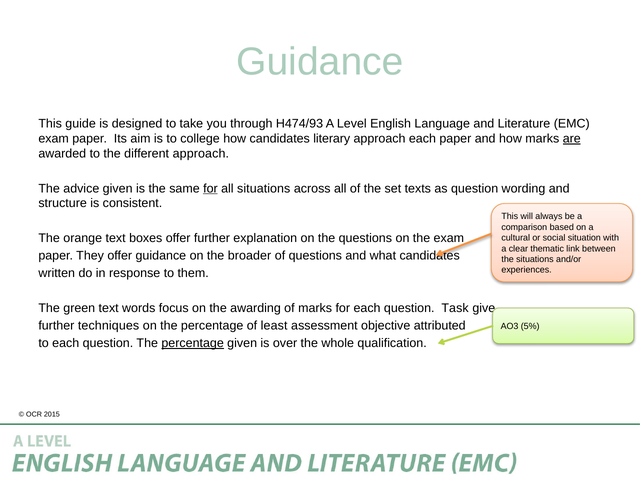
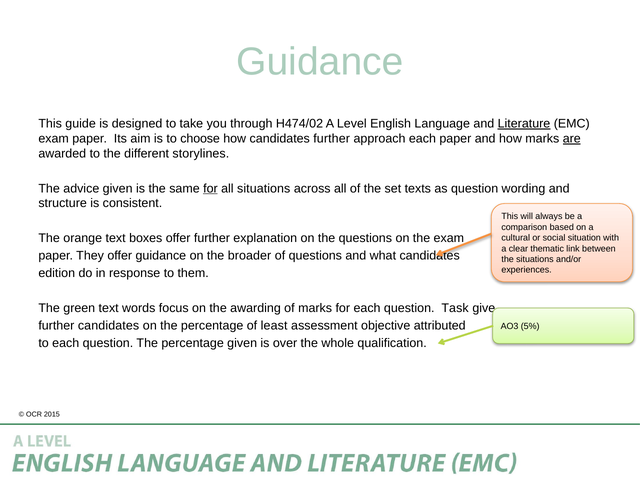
H474/93: H474/93 -> H474/02 (299, 124)
Literature underline: none -> present (524, 124)
college: college -> choose (200, 139)
candidates literary: literary -> further (332, 139)
different approach: approach -> storylines (201, 153)
written: written -> edition (57, 273)
further techniques: techniques -> candidates (109, 326)
percentage underline: present -> none (193, 343)
